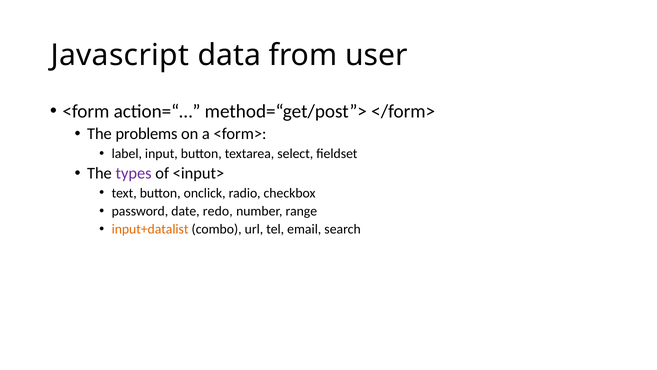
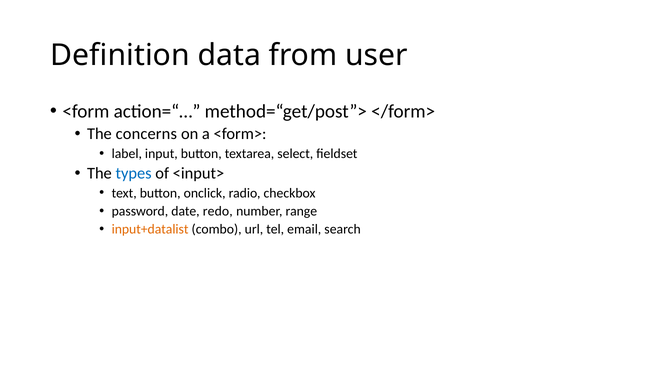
Javascript: Javascript -> Definition (120, 55)
problems: problems -> concerns (146, 134)
types colour: purple -> blue (134, 173)
